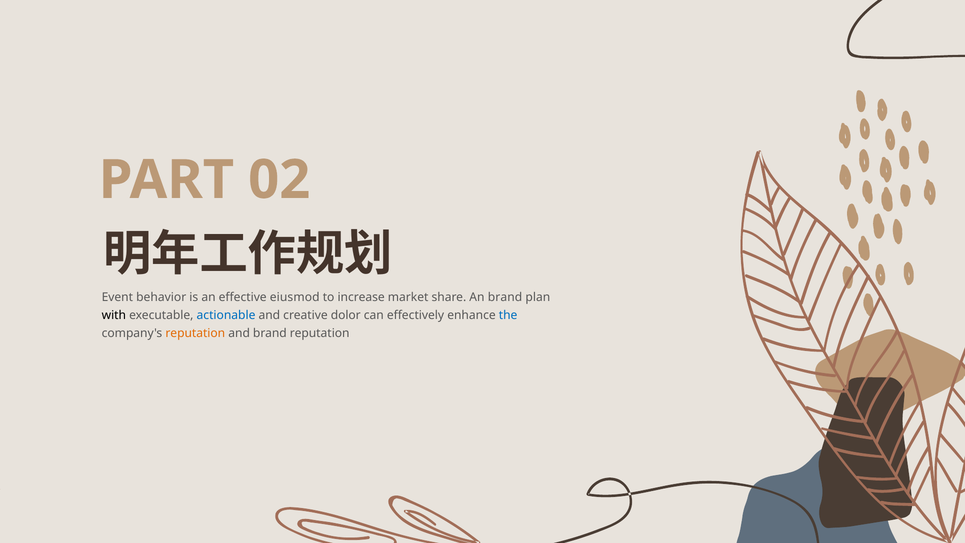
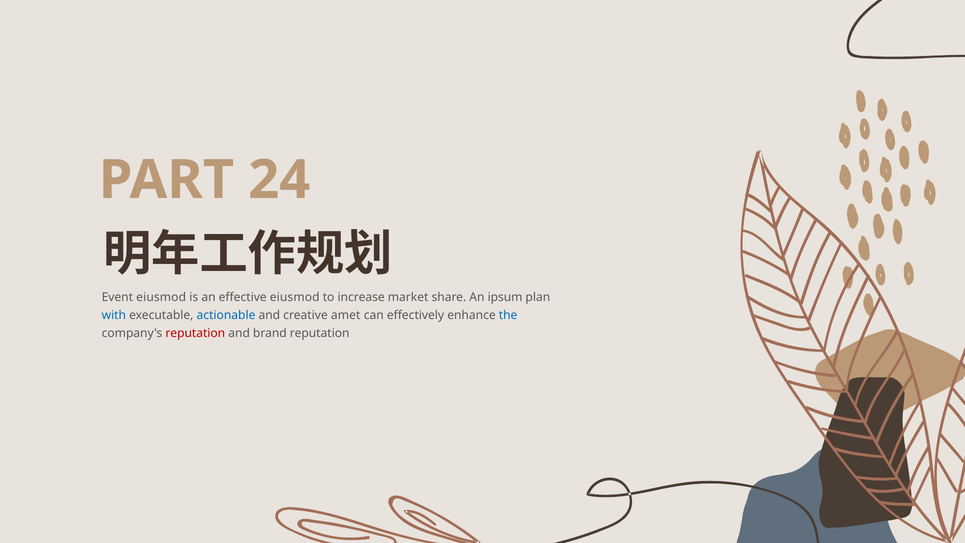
02: 02 -> 24 (279, 180)
Event behavior: behavior -> eiusmod (161, 297)
An brand: brand -> ipsum (505, 297)
with colour: black -> blue (114, 315)
dolor: dolor -> amet (346, 315)
reputation colour: orange -> red (195, 333)
